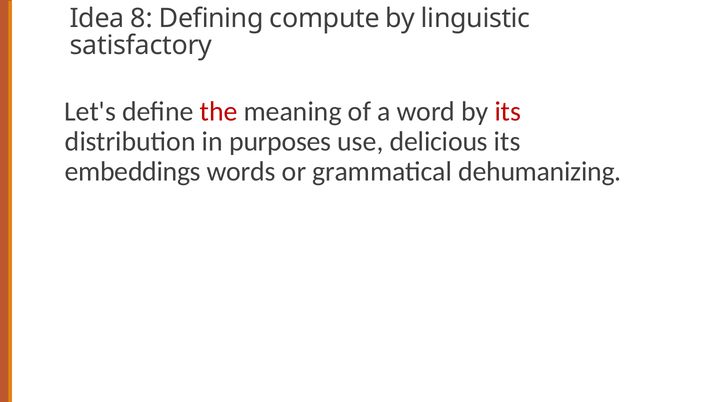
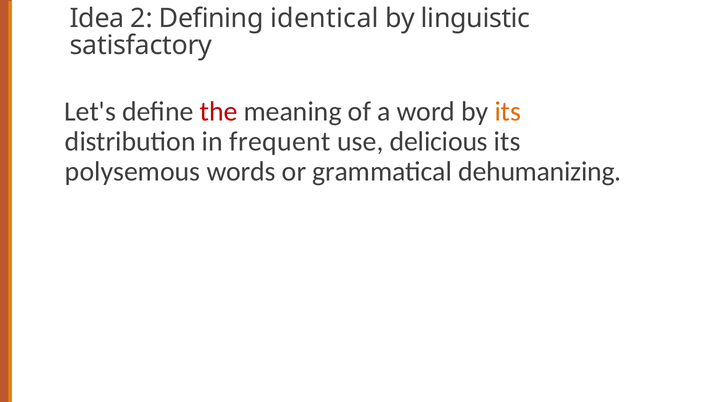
8: 8 -> 2 (142, 18)
compute: compute -> identical (324, 18)
its colour: red -> orange (508, 111)
purposes: purposes -> frequent (280, 141)
embeddings: embeddings -> polysemous (133, 172)
